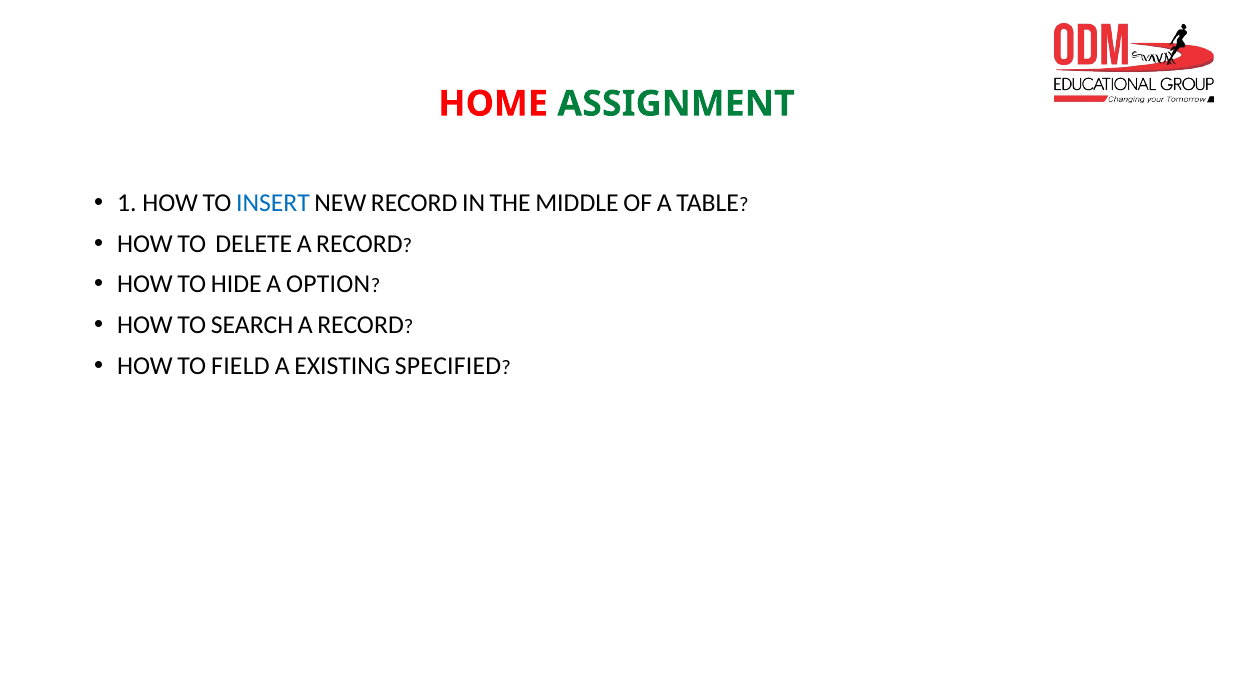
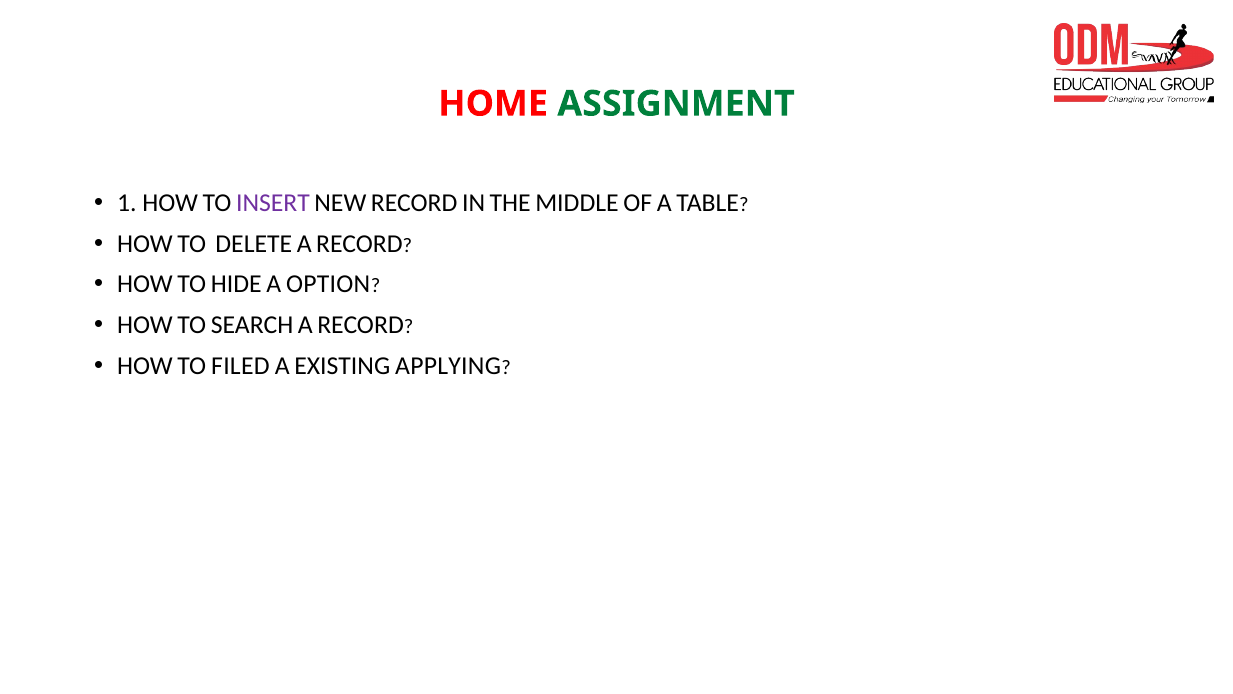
INSERT colour: blue -> purple (273, 203)
FIELD: FIELD -> FILED (240, 366)
SPECIFIED: SPECIFIED -> APPLYING (448, 366)
